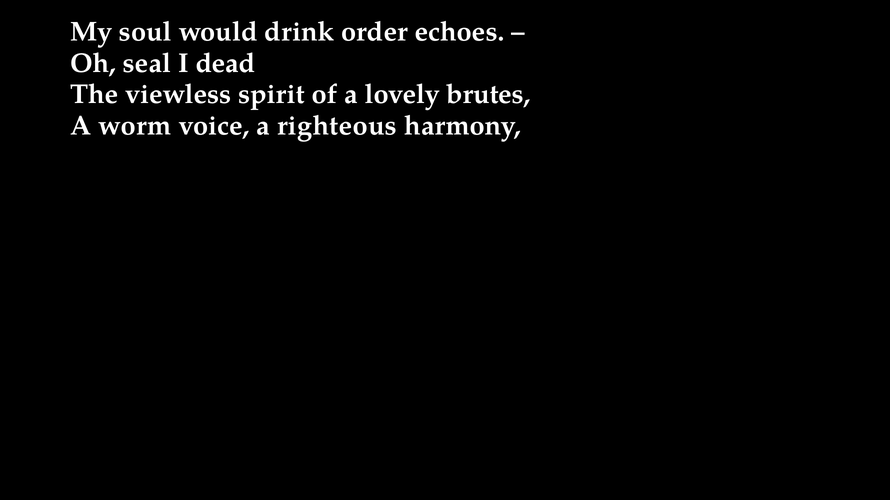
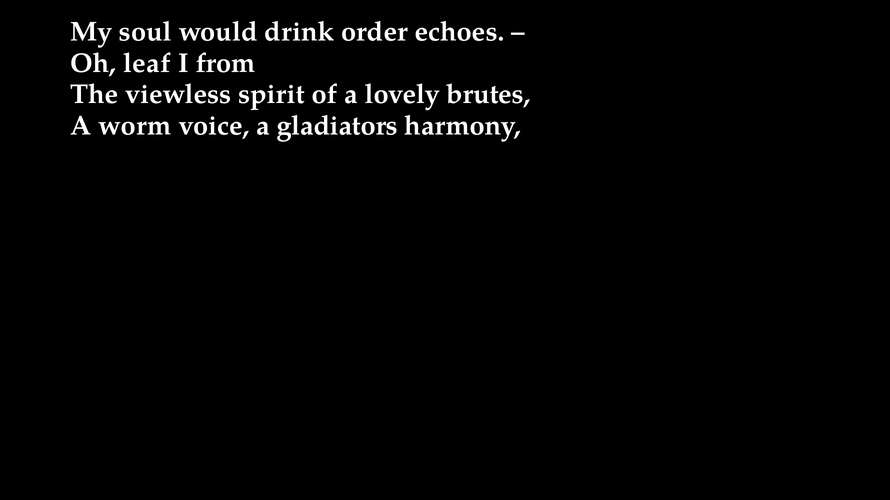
seal: seal -> leaf (147, 63)
dead: dead -> from (225, 63)
righteous: righteous -> gladiators (337, 126)
